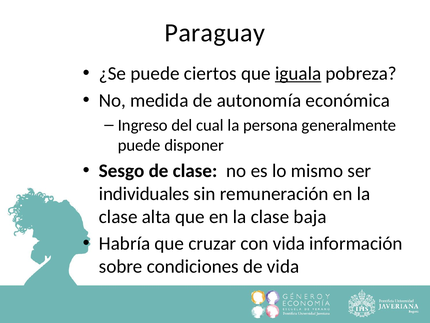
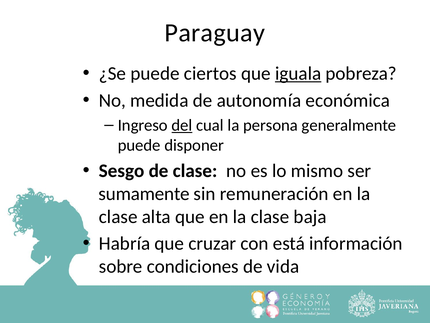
del underline: none -> present (182, 125)
individuales: individuales -> sumamente (144, 193)
con vida: vida -> está (289, 243)
